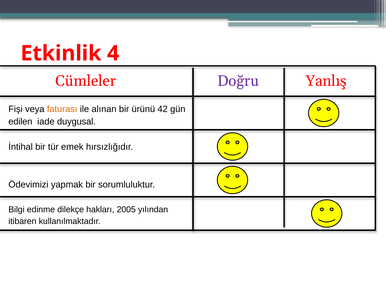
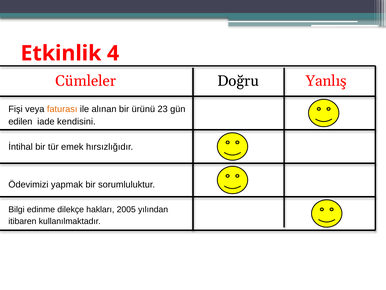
Doğru colour: purple -> black (238, 81)
42: 42 -> 23 (163, 109)
duygusal: duygusal -> kendisini (76, 121)
